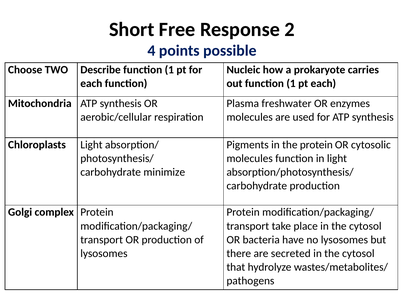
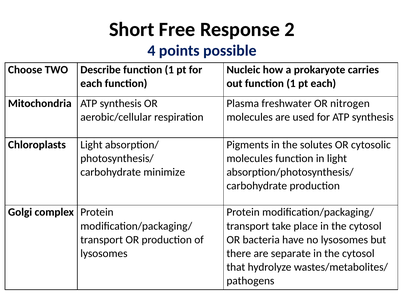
enzymes: enzymes -> nitrogen (350, 103)
the protein: protein -> solutes (316, 145)
secreted: secreted -> separate (291, 253)
